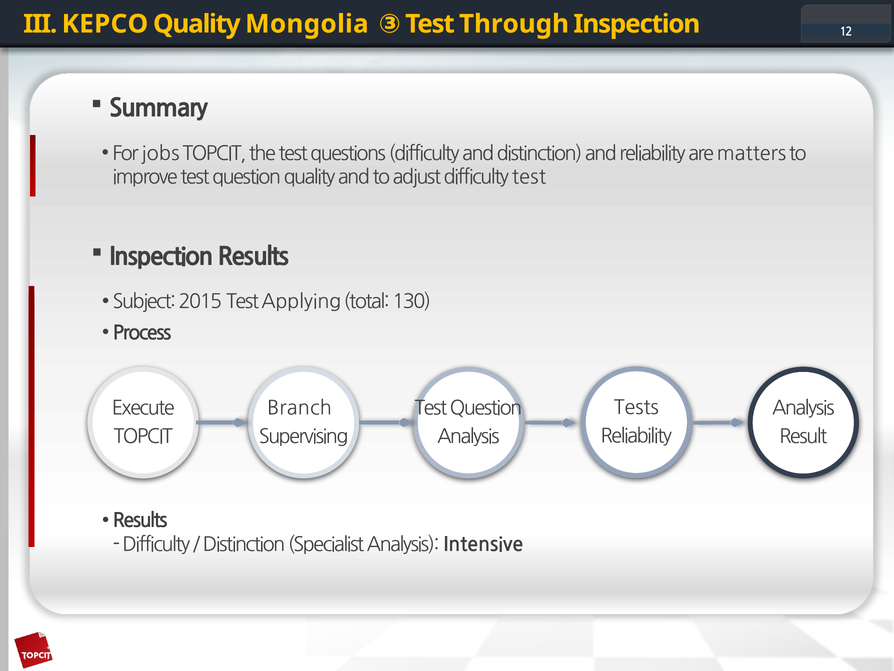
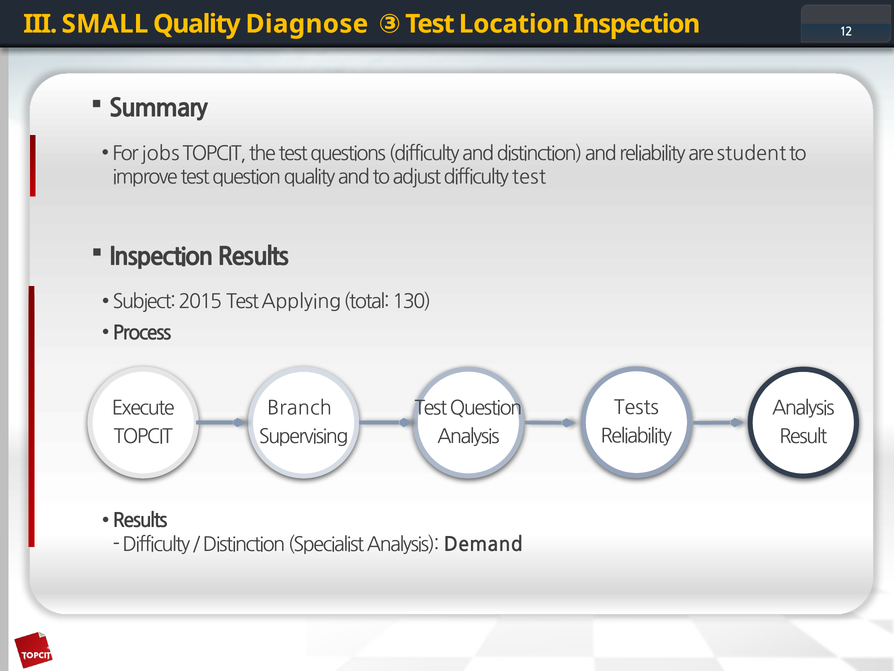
KEPCO: KEPCO -> SMALL (105, 24)
Mongolia: Mongolia -> Diagnose (307, 24)
Through: Through -> Location (514, 24)
matters: matters -> student (751, 153)
Intensive: Intensive -> Demand (483, 544)
